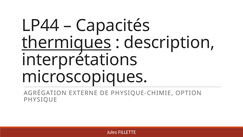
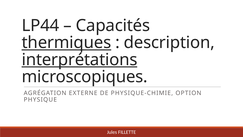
interprétations underline: none -> present (80, 60)
